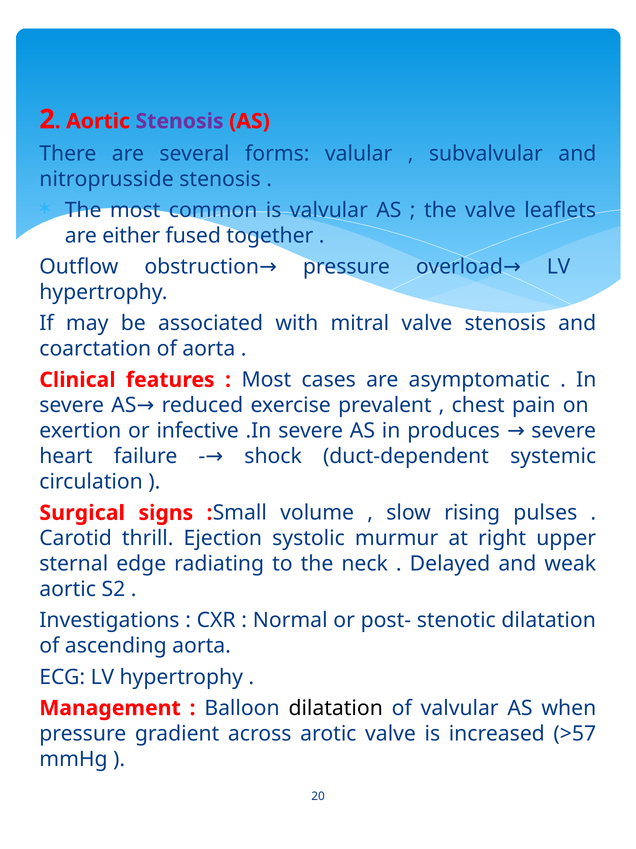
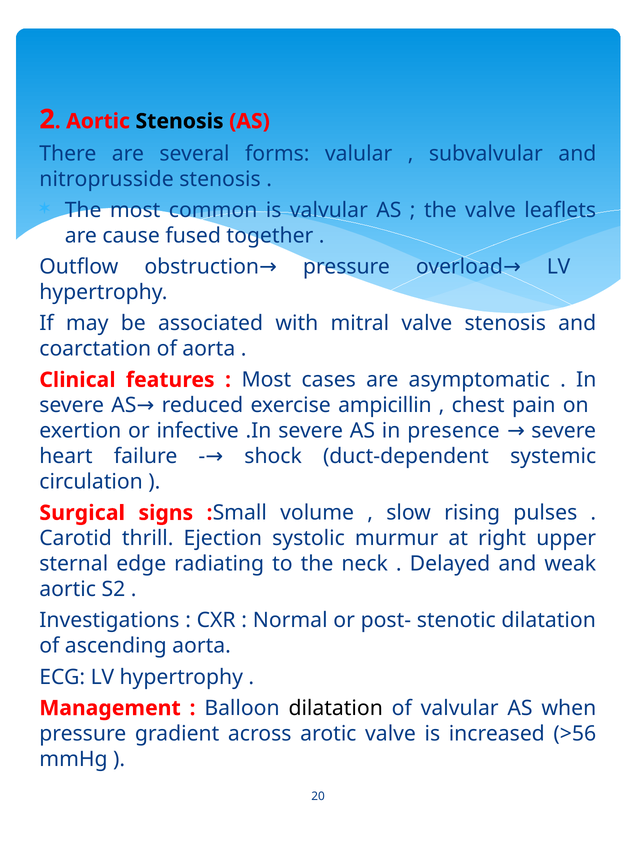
Stenosis colour: purple -> black (180, 121)
either: either -> cause (131, 235)
prevalent: prevalent -> ampicillin (385, 405)
produces: produces -> presence (453, 430)
>57: >57 -> >56 (575, 733)
